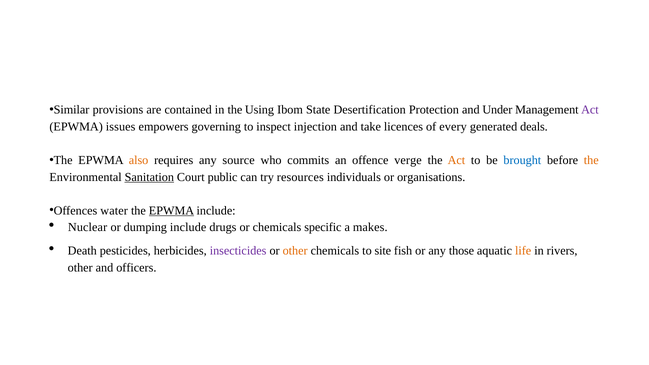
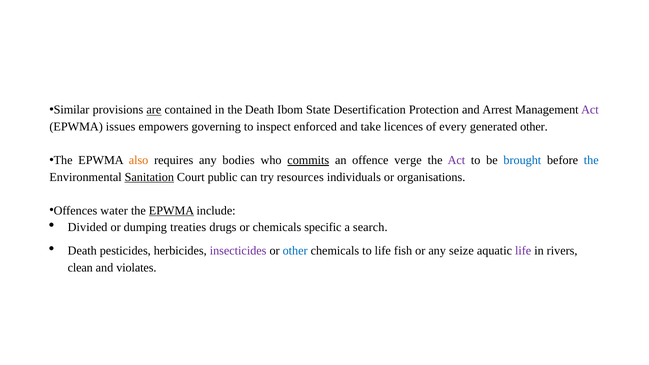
are underline: none -> present (154, 110)
the Using: Using -> Death (259, 110)
Under: Under -> Arrest (497, 110)
injection: injection -> enforced (315, 127)
generated deals: deals -> other (534, 127)
source: source -> bodies (239, 160)
commits underline: none -> present (308, 160)
Act colour: orange -> purple (456, 160)
the colour: orange -> blue (591, 160)
Nuclear: Nuclear -> Divided (88, 227)
dumping include: include -> treaties (188, 227)
makes: makes -> search (370, 227)
other colour: orange -> blue (295, 251)
to site: site -> life (383, 251)
those: those -> seize (461, 251)
life colour: orange -> purple (523, 251)
other: other -> clean (80, 268)
officers: officers -> violates (136, 268)
